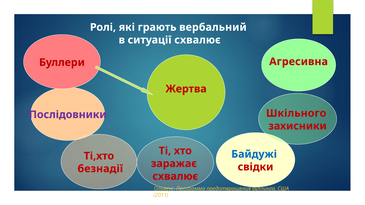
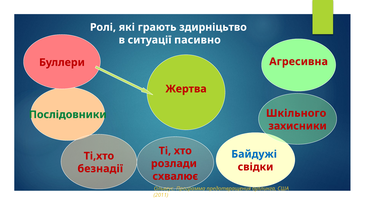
вербальний: вербальний -> здирніцьтво (213, 27)
ситуації схвалює: схвалює -> пасивно (197, 40)
Послідовники colour: purple -> green (68, 115)
заражає: заражає -> розлади (174, 164)
